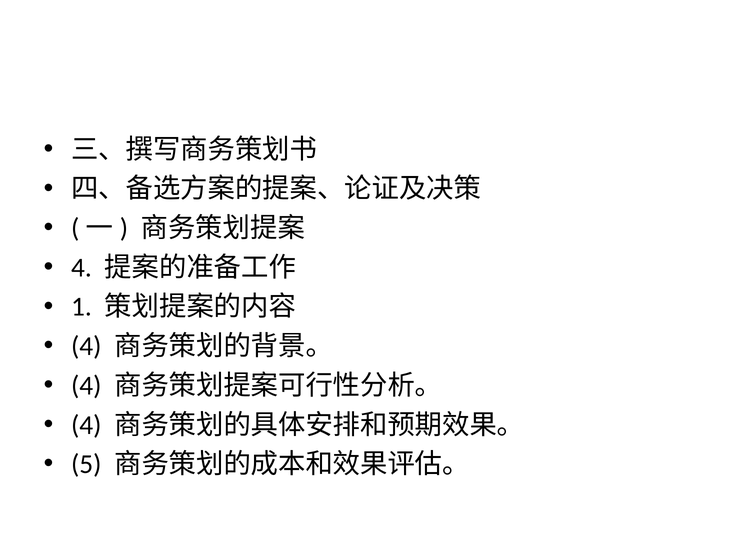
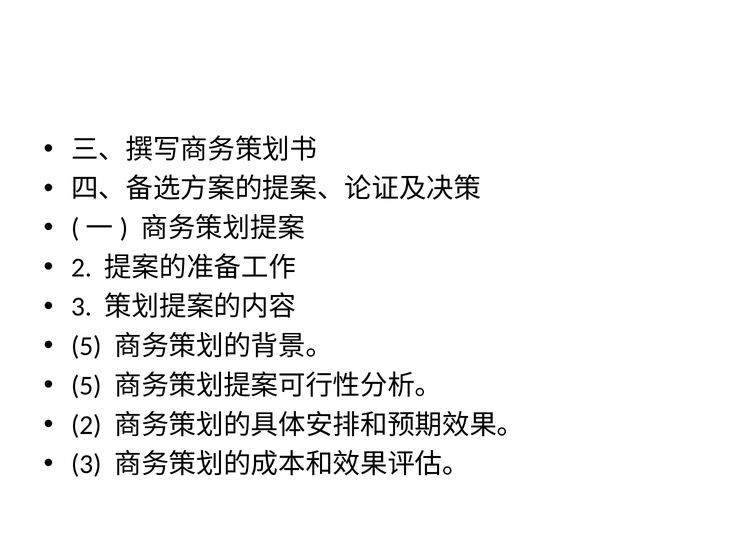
4: 4 -> 2 (81, 268)
1: 1 -> 3 (81, 307)
4: 4 -> 5 (86, 346)
4: 4 -> 5 (86, 385)
4: 4 -> 2 (86, 425)
5: 5 -> 3 (86, 464)
